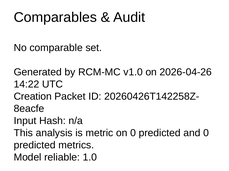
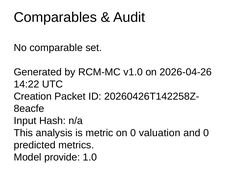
on 0 predicted: predicted -> valuation (160, 134)
reliable: reliable -> provide (62, 158)
